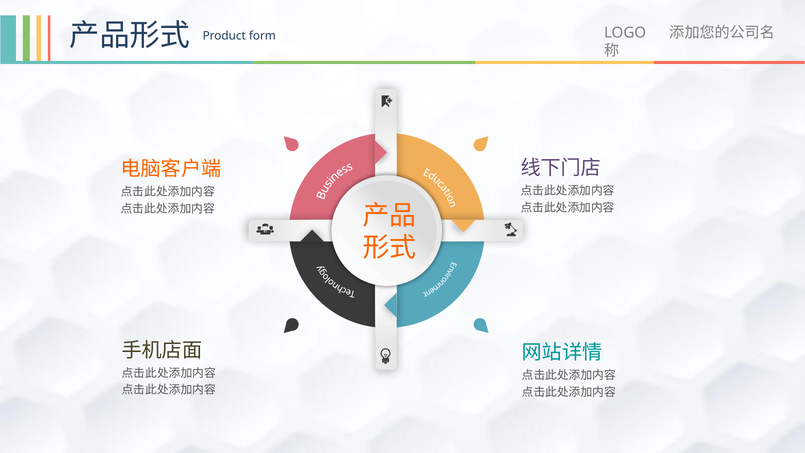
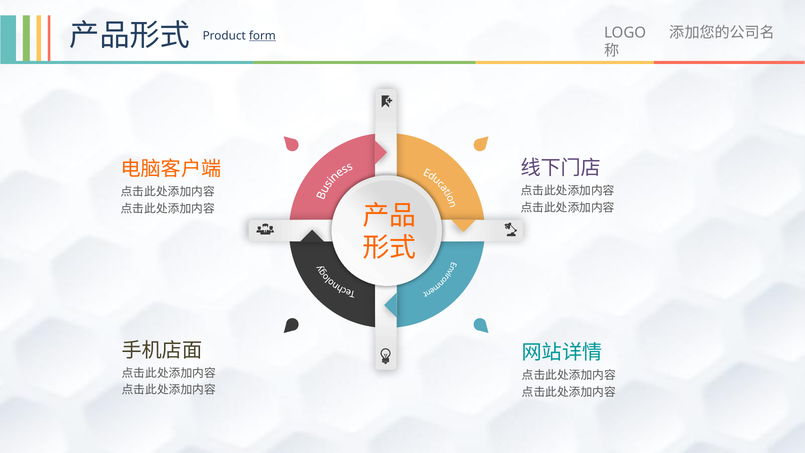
form underline: none -> present (262, 36)
